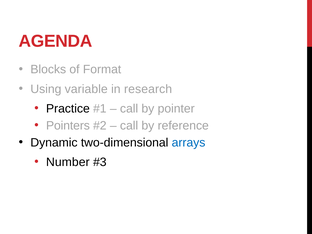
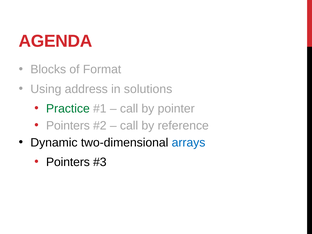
variable: variable -> address (86, 89)
research: research -> solutions (148, 89)
Practice colour: black -> green (68, 109)
Number: Number -> Pointers (68, 162)
